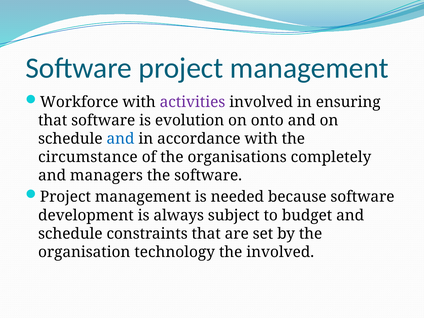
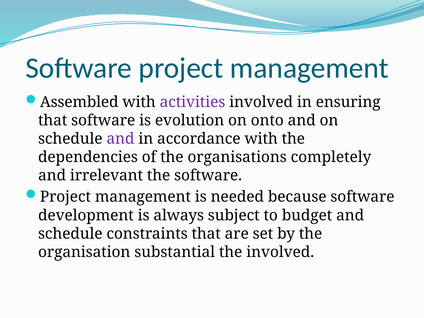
Workforce: Workforce -> Assembled (79, 102)
and colour: blue -> purple (120, 139)
circumstance: circumstance -> dependencies (88, 157)
managers: managers -> irrelevant (106, 176)
technology: technology -> substantial (175, 252)
